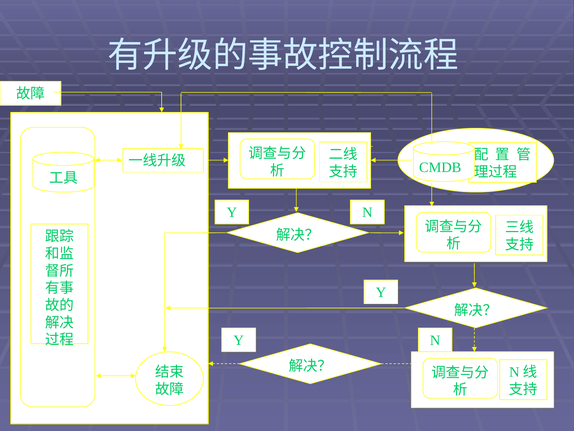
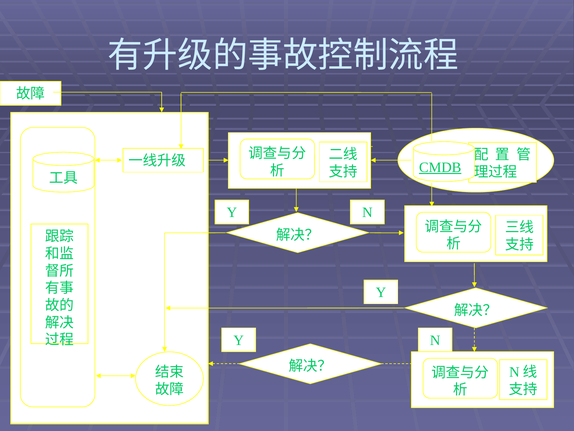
CMDB underline: none -> present (440, 167)
